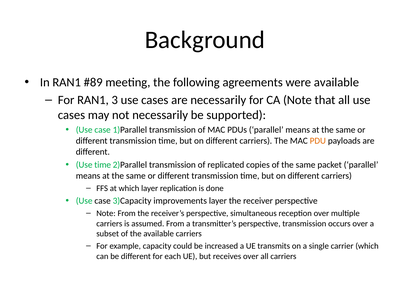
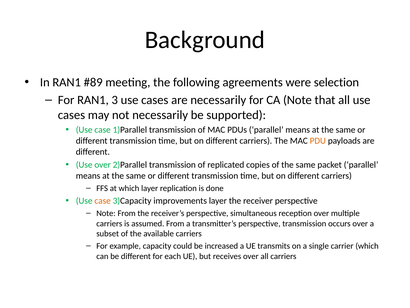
were available: available -> selection (336, 82)
Use time: time -> over (103, 165)
case colour: black -> orange (103, 201)
